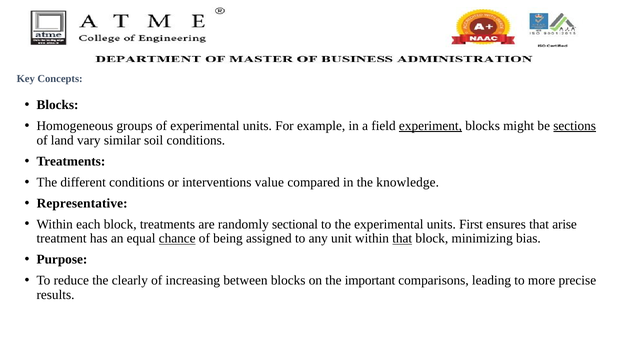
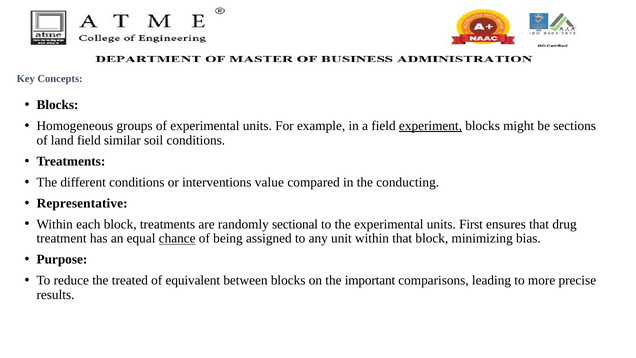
sections underline: present -> none (575, 126)
land vary: vary -> field (89, 140)
knowledge: knowledge -> conducting (408, 182)
arise: arise -> drug (565, 224)
that underline: present -> none (402, 238)
clearly: clearly -> treated (130, 280)
increasing: increasing -> equivalent (193, 280)
